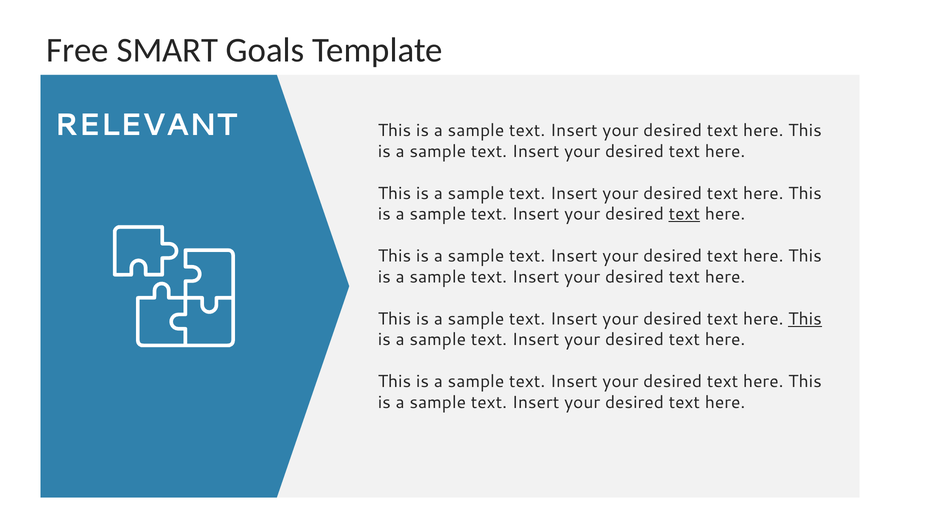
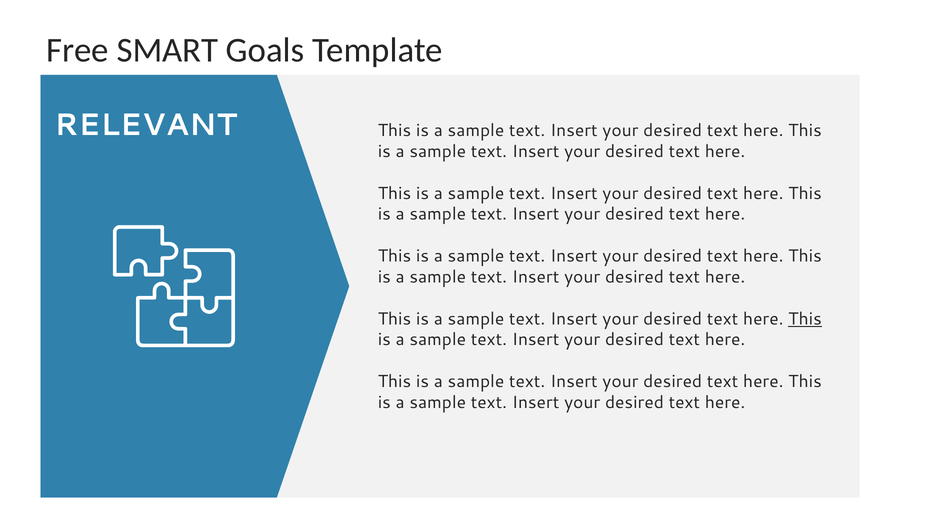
text underline: present -> none (684, 214)
